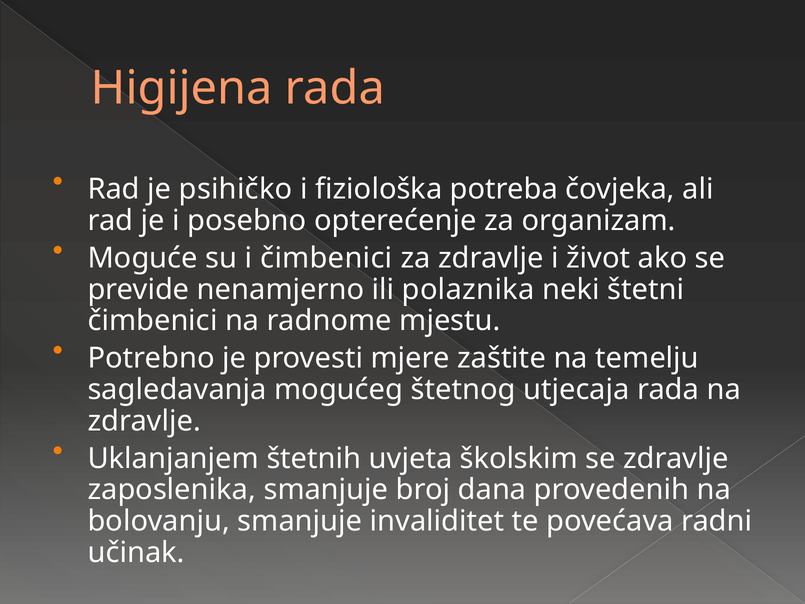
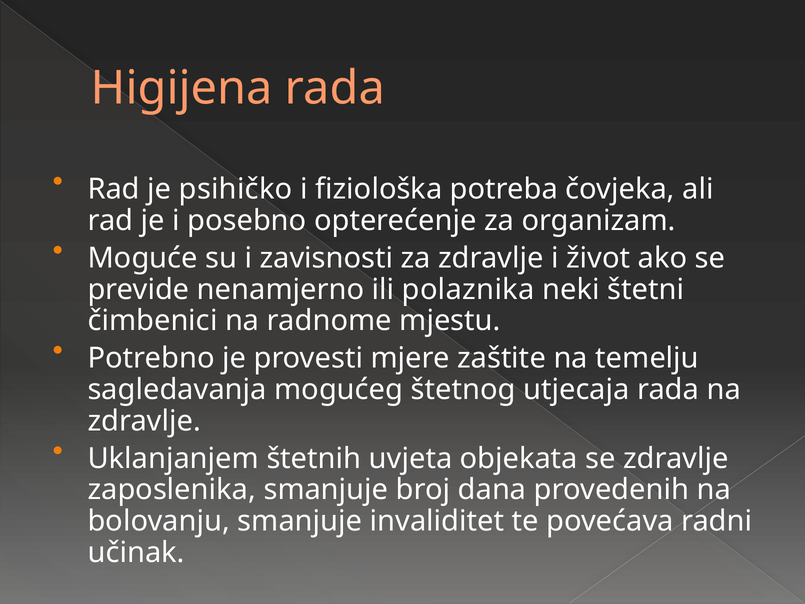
i čimbenici: čimbenici -> zavisnosti (326, 258)
školskim: školskim -> objekata (519, 458)
